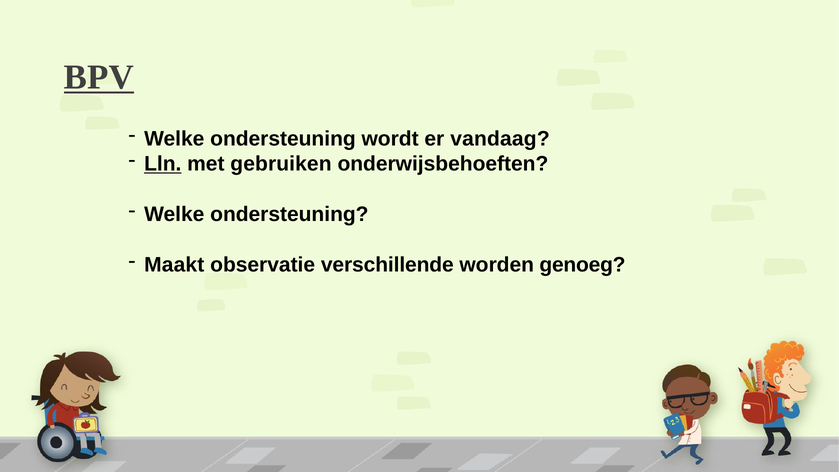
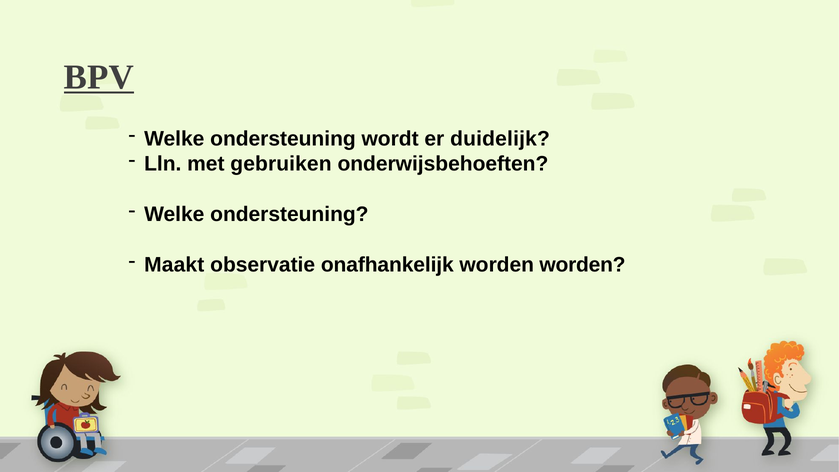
vandaag: vandaag -> duidelijk (500, 139)
Lln underline: present -> none (163, 164)
verschillende: verschillende -> onafhankelijk (387, 265)
worden genoeg: genoeg -> worden (582, 265)
